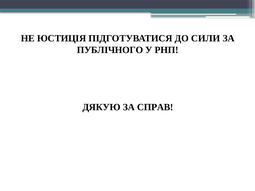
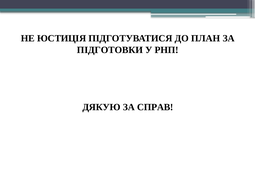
СИЛИ: СИЛИ -> ПЛАН (206, 38)
ПУБЛІЧНОГО: ПУБЛІЧНОГО -> ПІДГОТОВКИ (110, 50)
